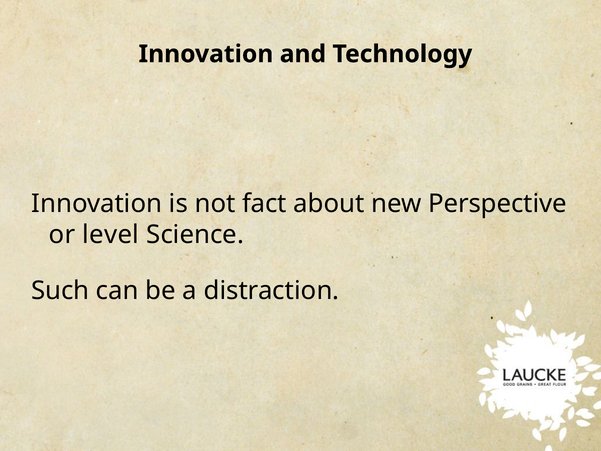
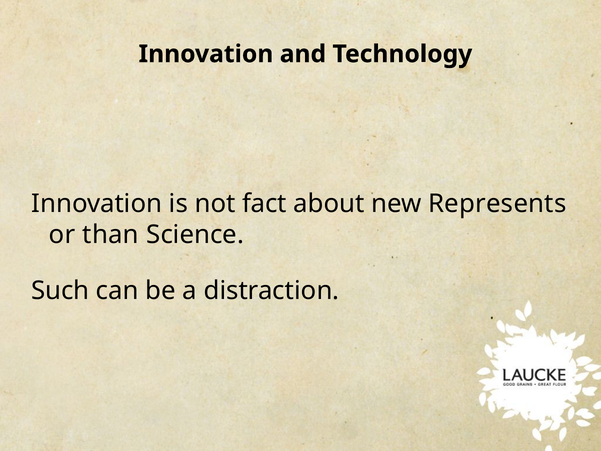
Perspective: Perspective -> Represents (497, 204)
level: level -> than (111, 235)
